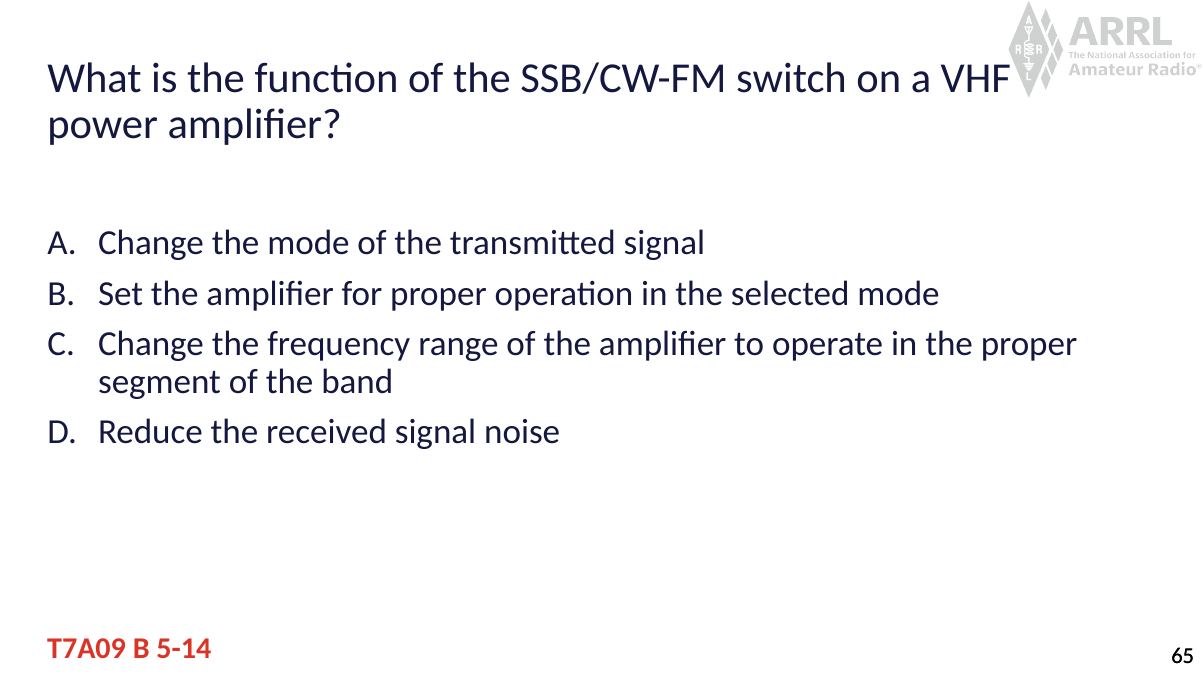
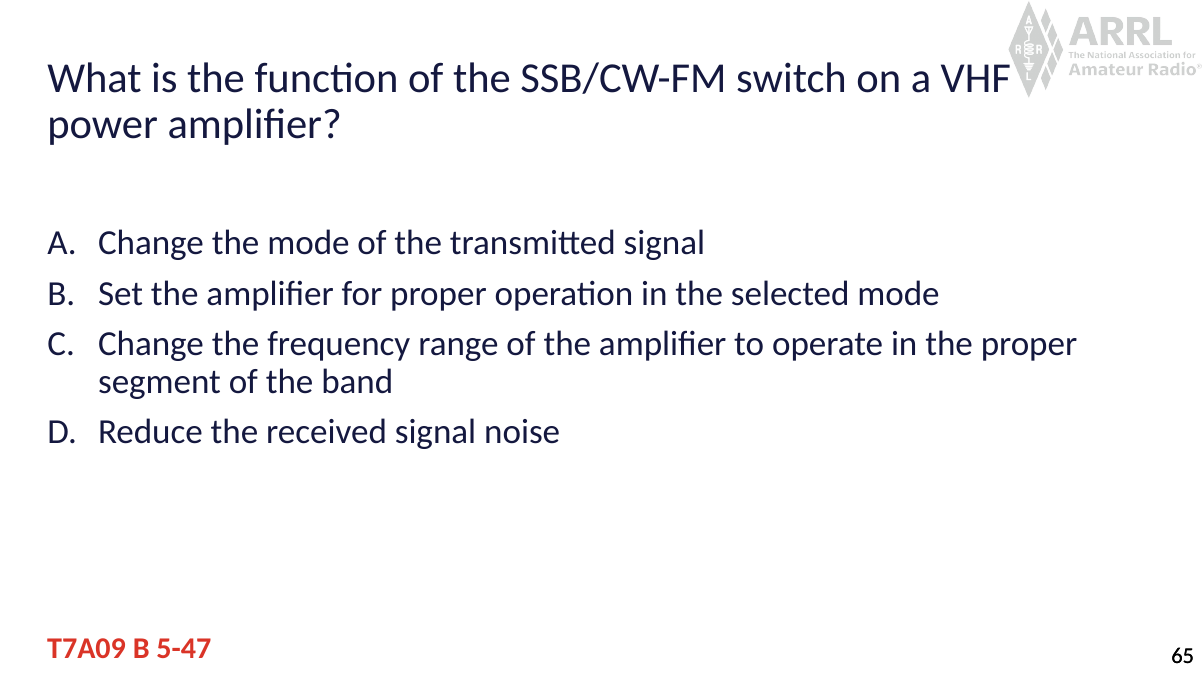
5-14: 5-14 -> 5-47 (184, 648)
